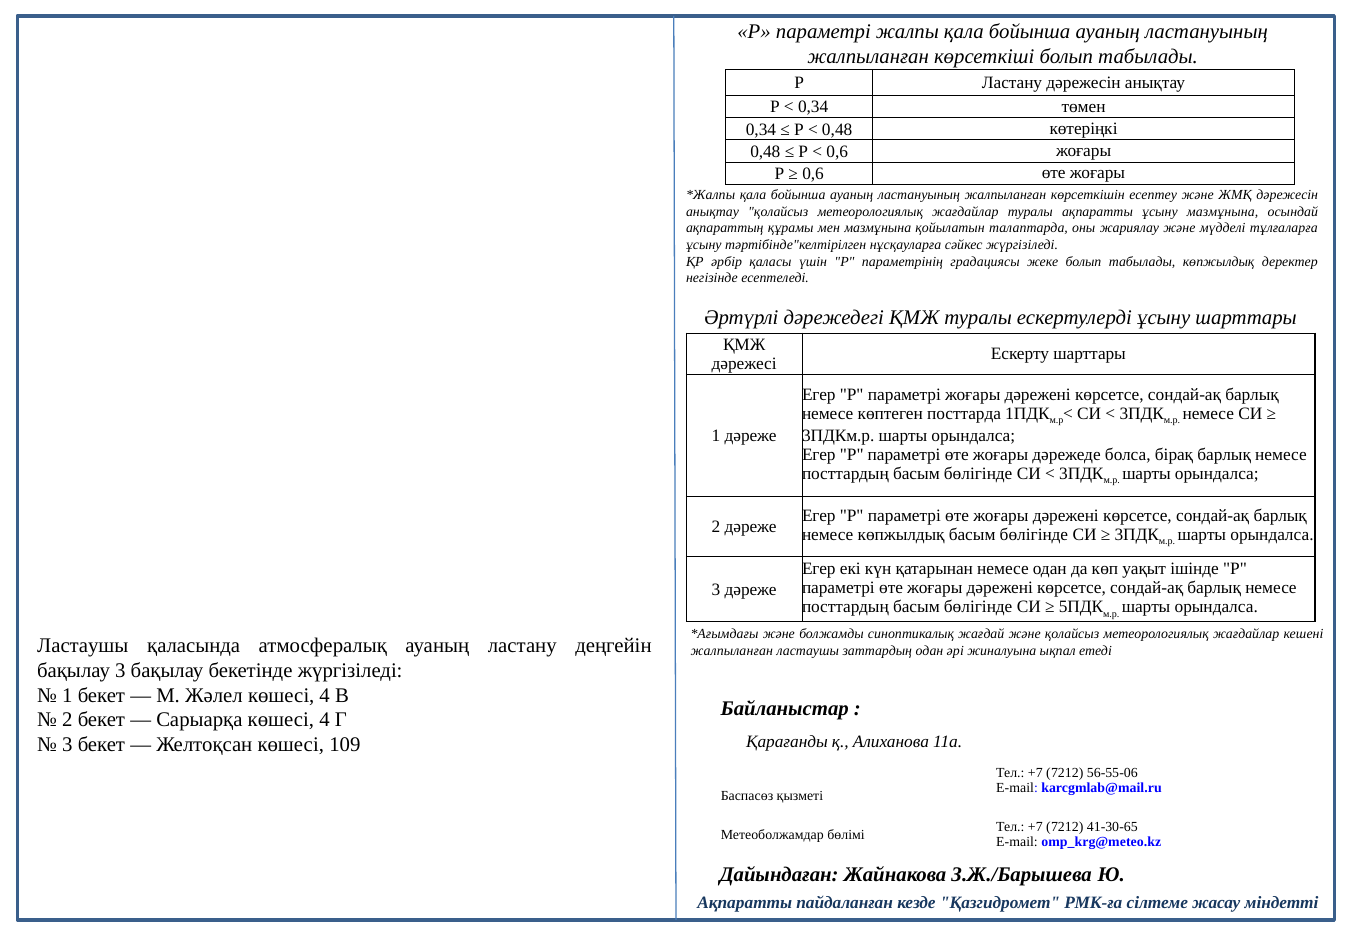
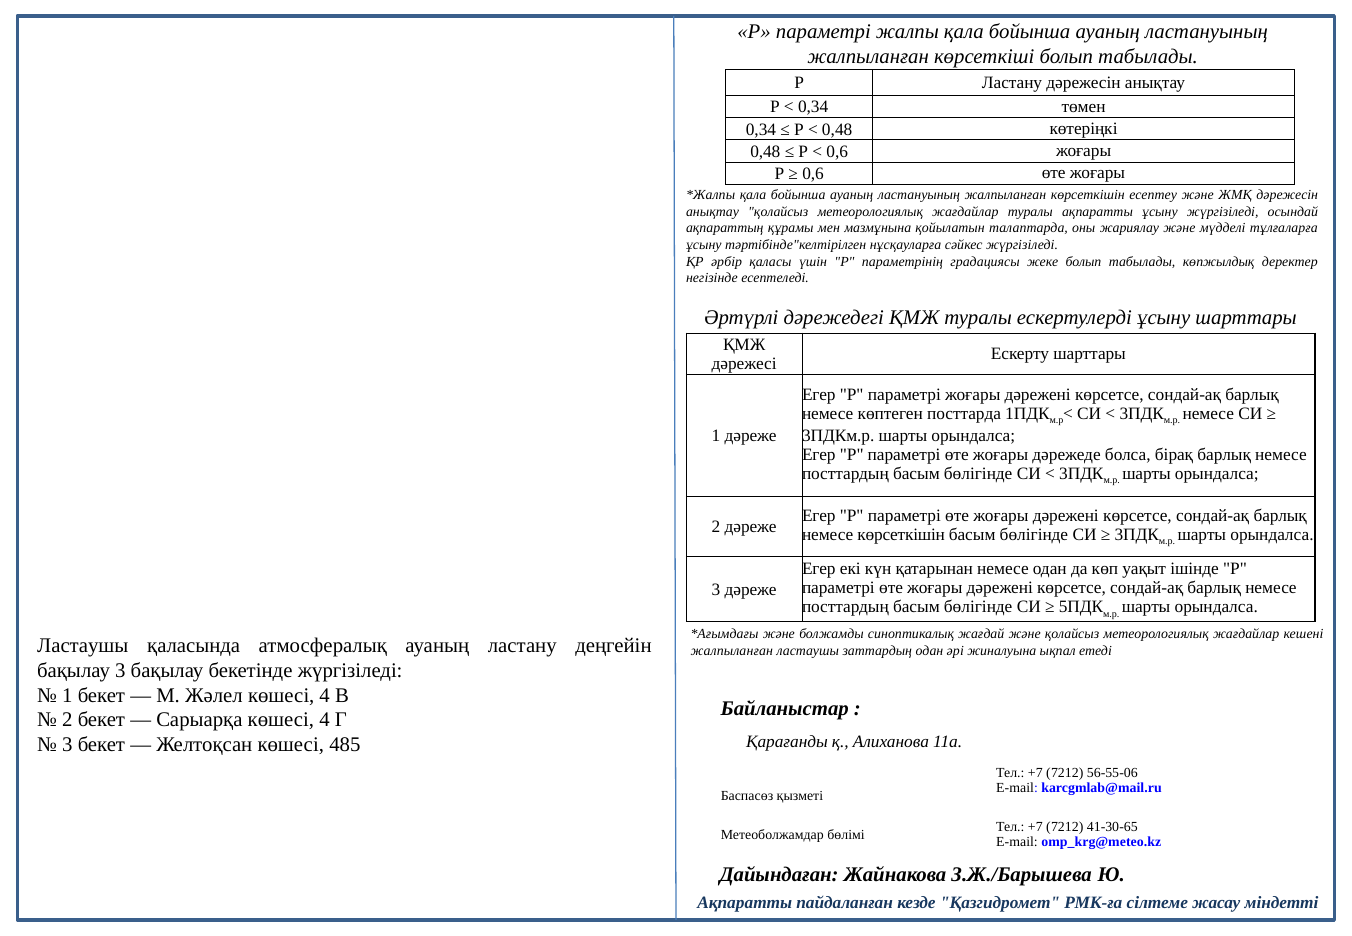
ұсыну мазмұнына: мазмұнына -> жүргізіледі (1223, 212)
немесе көпжылдық: көпжылдық -> көрсеткішін (901, 534)
109: 109 -> 485 (345, 745)
